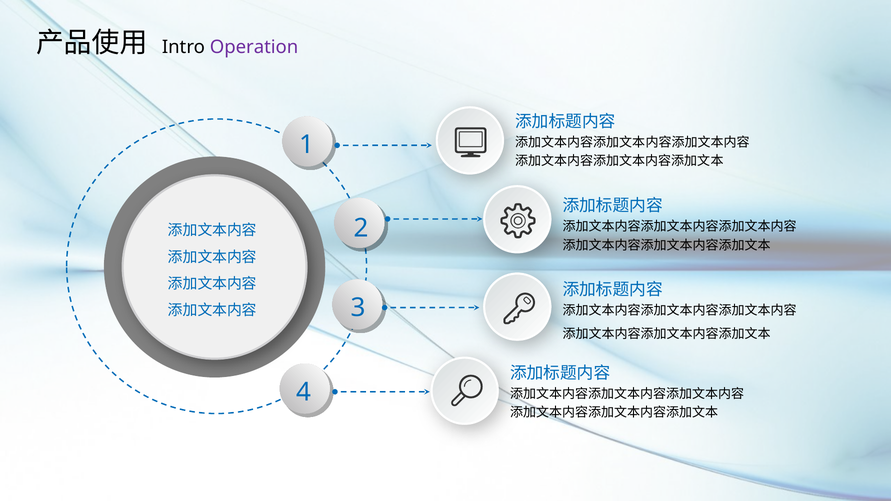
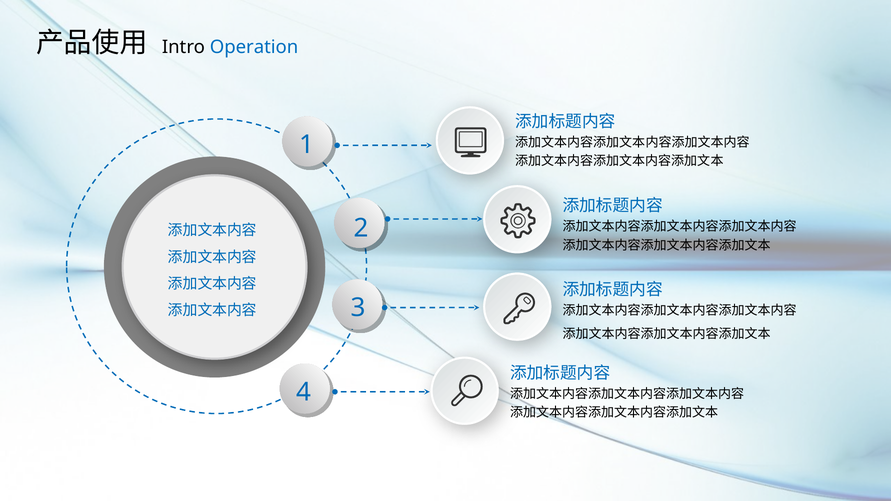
Operation colour: purple -> blue (254, 47)
